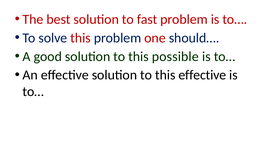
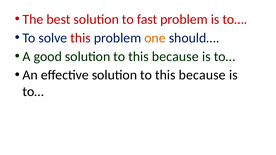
one colour: red -> orange (155, 38)
possible: possible -> because (175, 57)
effective: effective -> because (202, 75)
